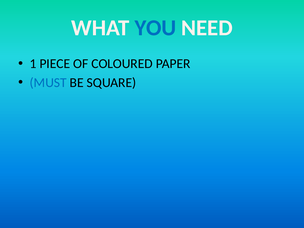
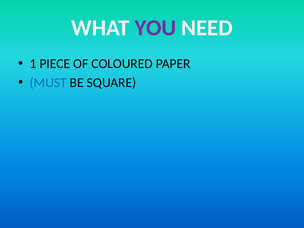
YOU colour: blue -> purple (155, 28)
